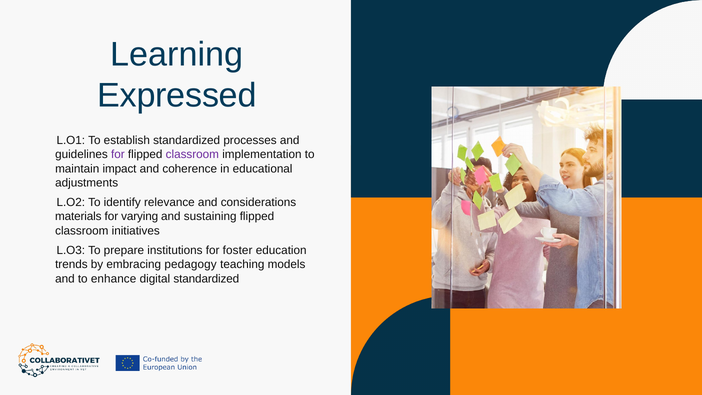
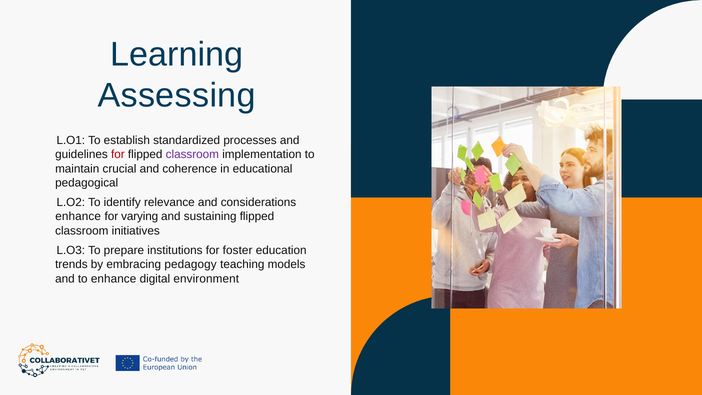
Expressed: Expressed -> Assessing (177, 96)
for colour: purple -> red (118, 155)
impact: impact -> crucial (119, 169)
adjustments: adjustments -> pedagogical (87, 183)
materials: materials -> enhance (78, 217)
digital standardized: standardized -> environment (206, 279)
